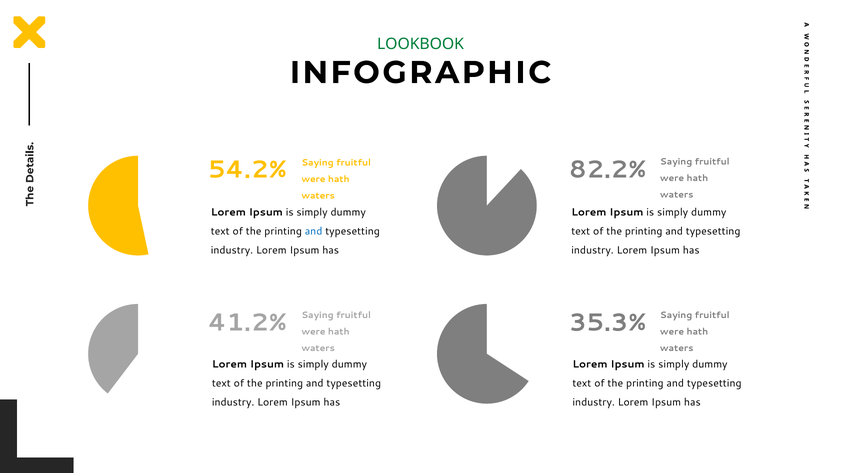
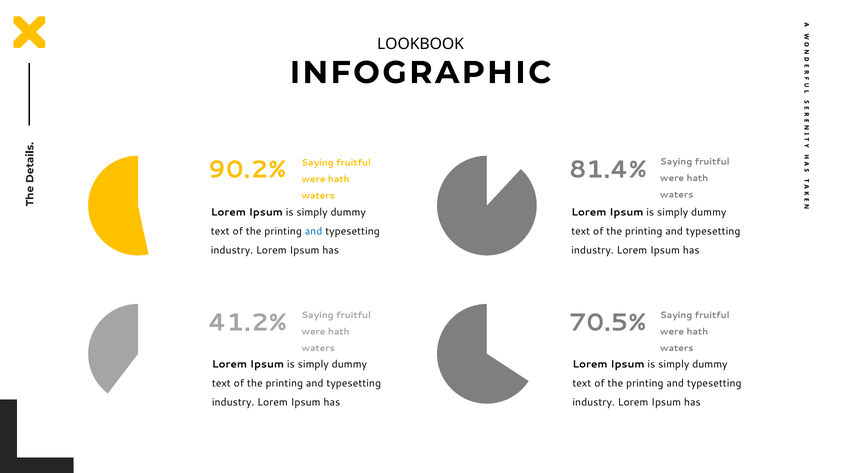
LOOKBOOK colour: green -> black (421, 44)
54.2%: 54.2% -> 90.2% (247, 170)
82.2%: 82.2% -> 81.4% (608, 170)
35.3%: 35.3% -> 70.5% (608, 323)
